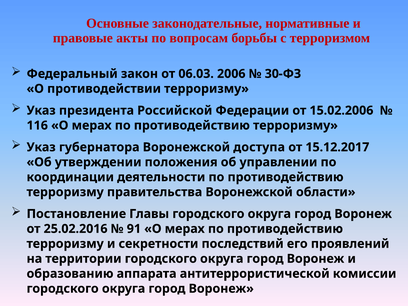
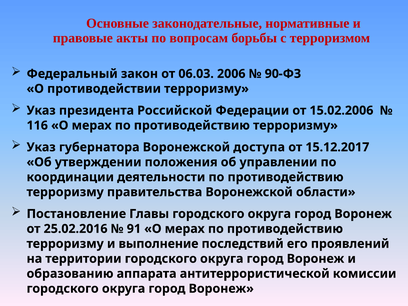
30-ФЗ: 30-ФЗ -> 90-ФЗ (283, 74)
секретности: секретности -> выполнение (158, 244)
